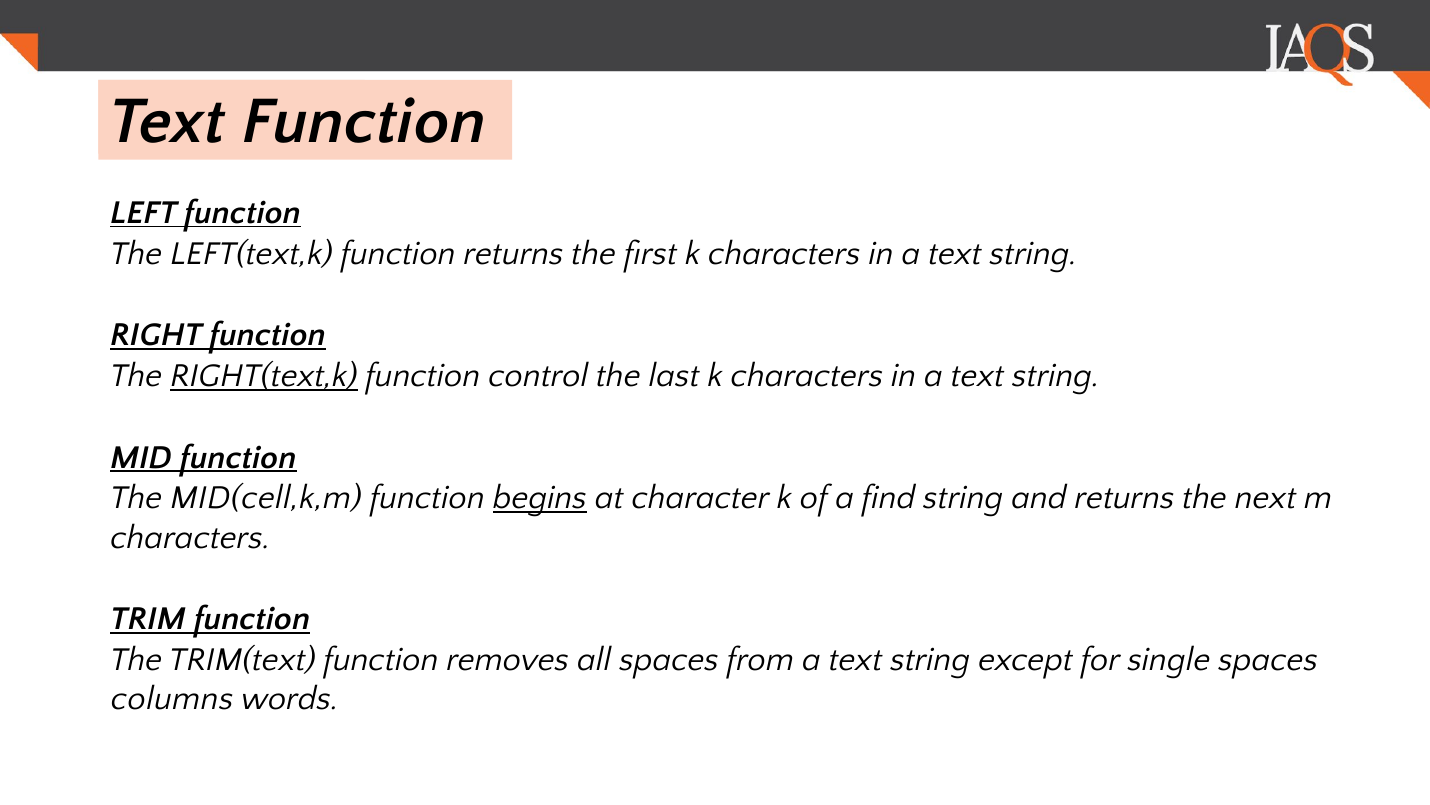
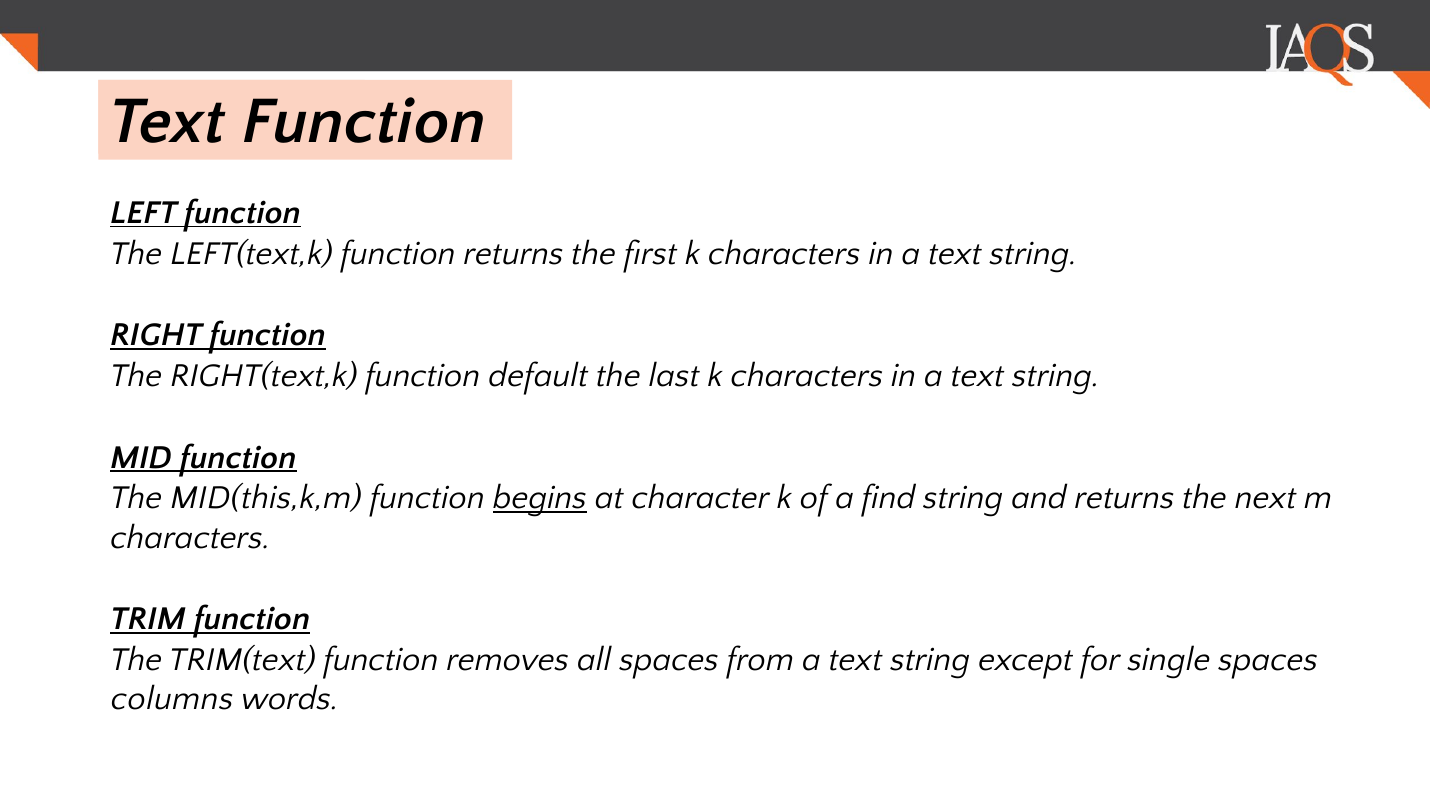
RIGHT(text,k underline: present -> none (264, 375)
control: control -> default (538, 375)
MID(cell,k,m: MID(cell,k,m -> MID(this,k,m (266, 498)
